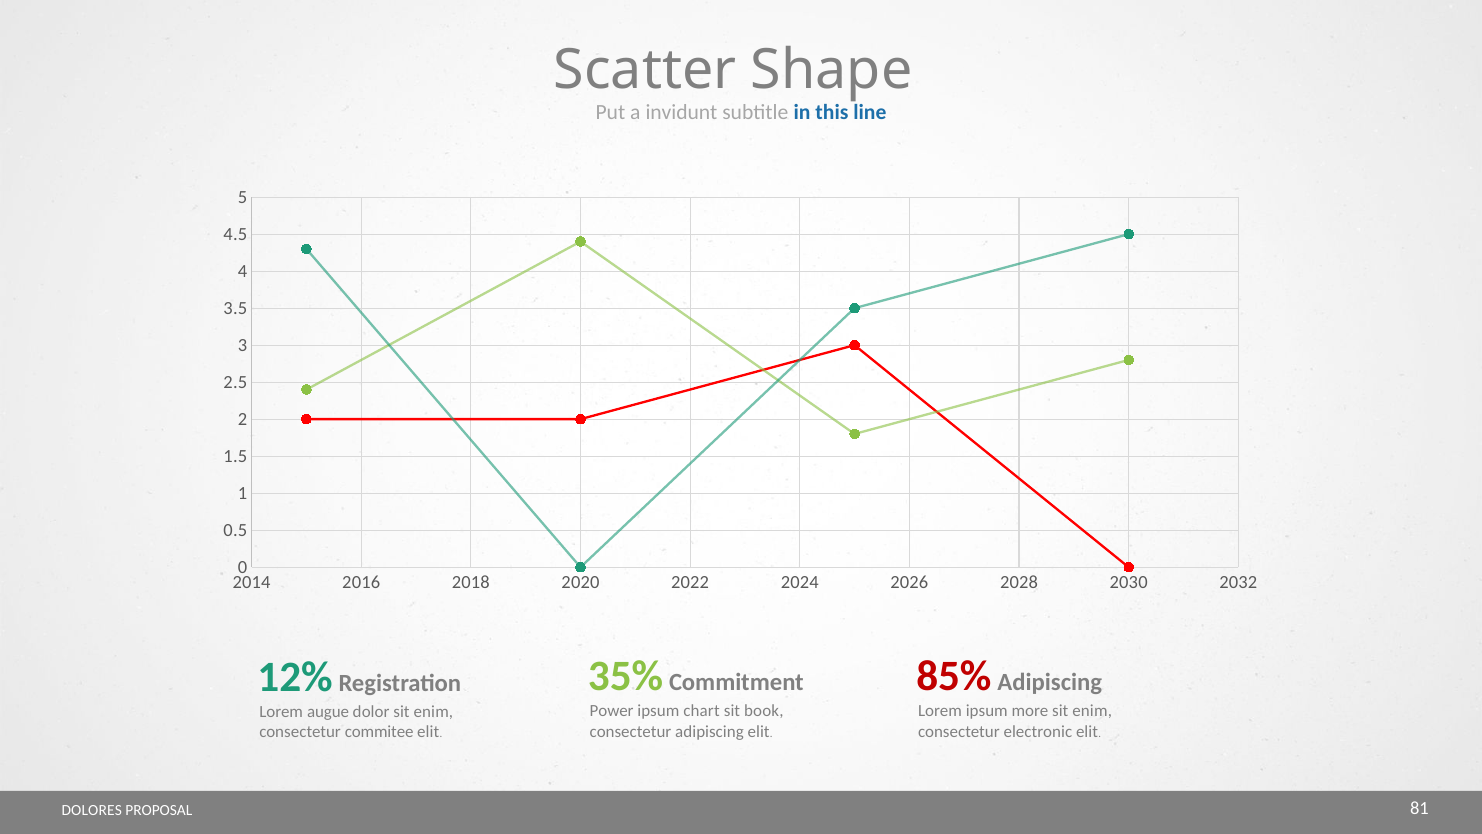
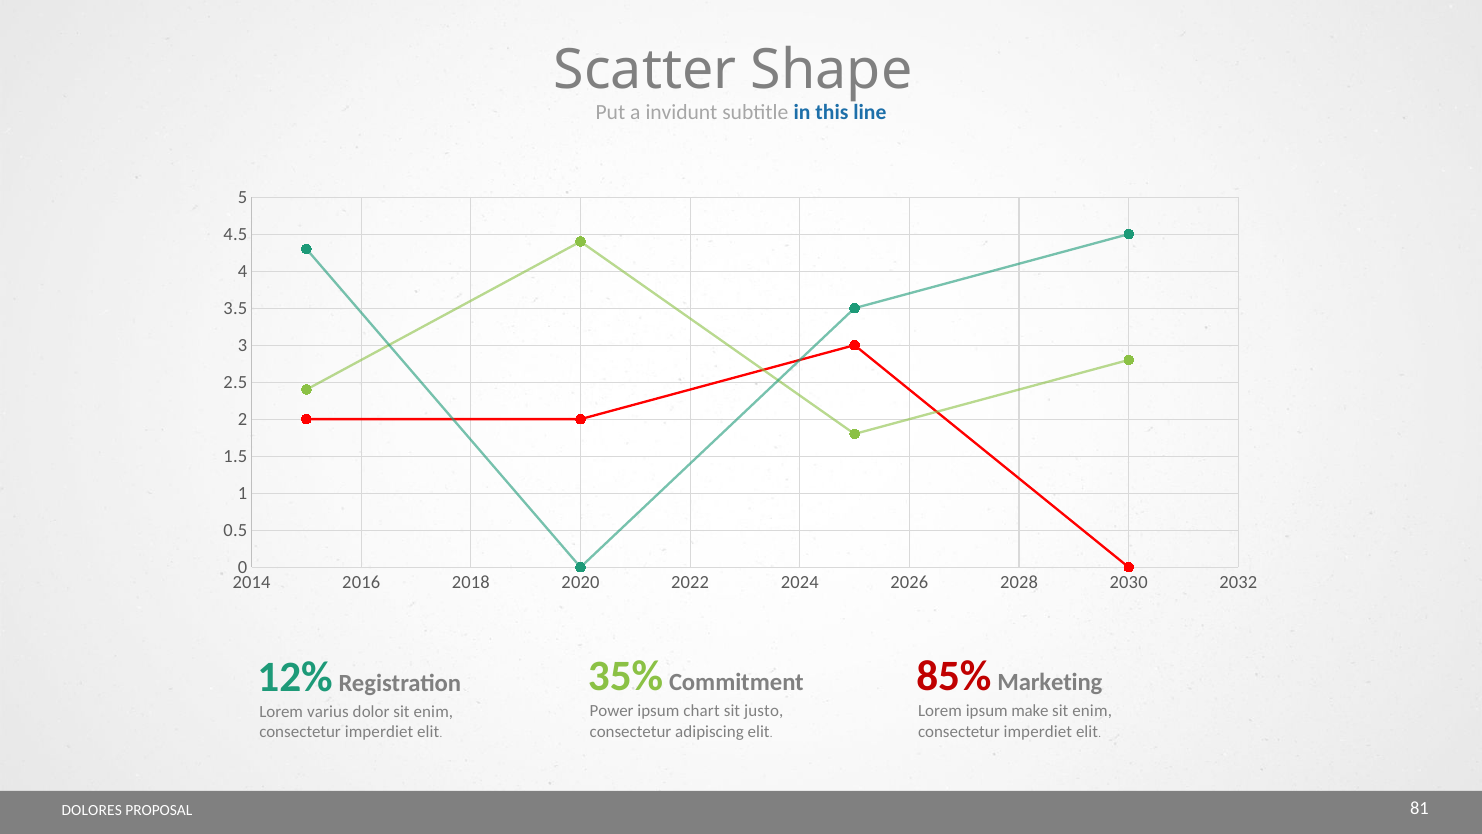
85% Adipiscing: Adipiscing -> Marketing (1050, 682)
book: book -> justo (764, 711)
more: more -> make (1030, 711)
augue: augue -> varius (328, 711)
electronic: electronic -> imperdiet (1038, 731)
commitee: commitee -> imperdiet (379, 732)
